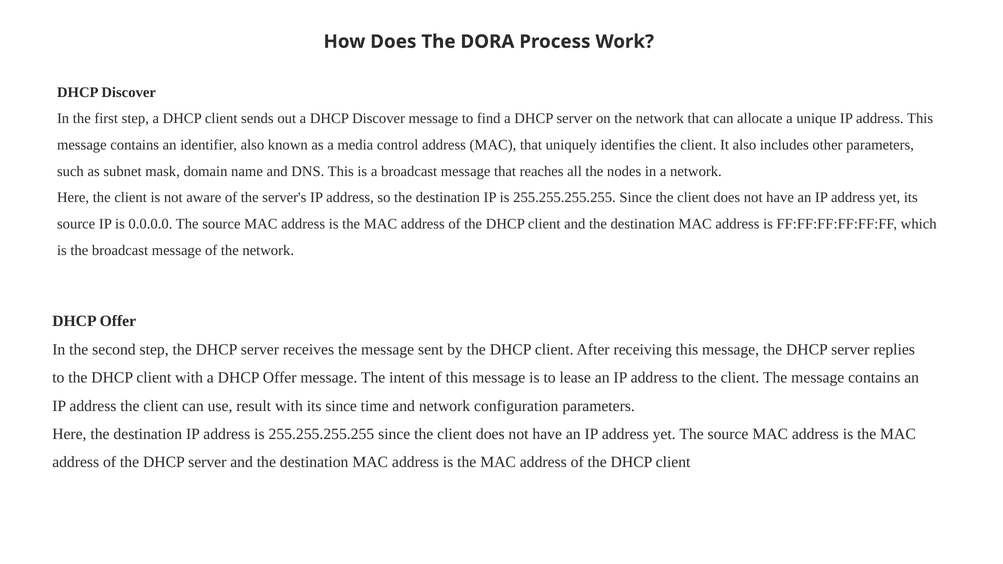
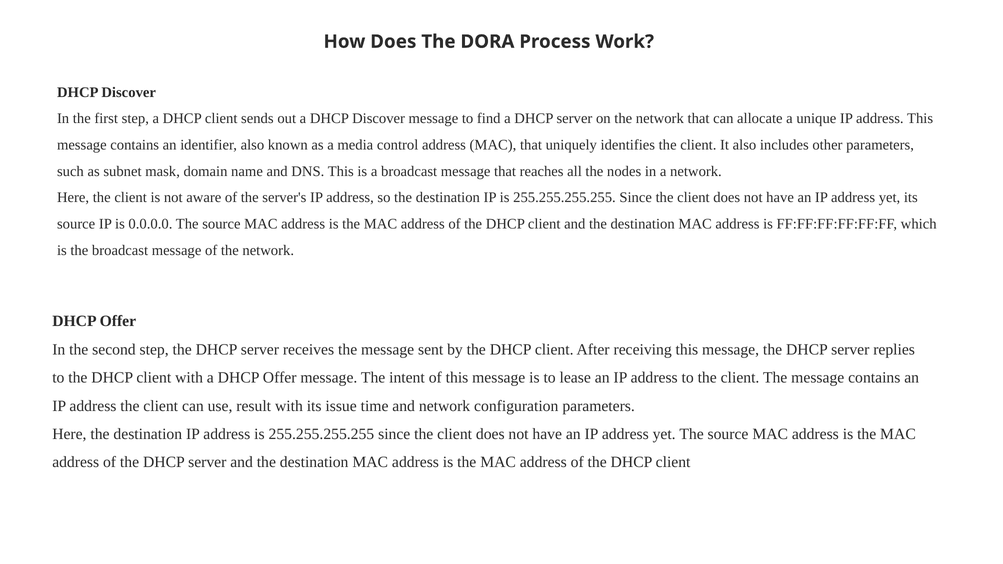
its since: since -> issue (341, 406)
